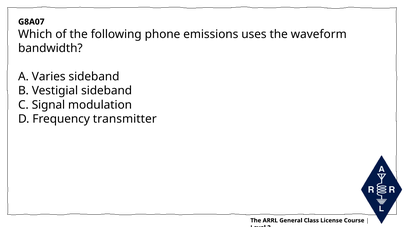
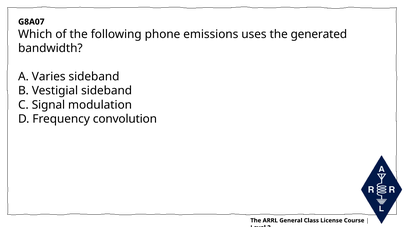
waveform: waveform -> generated (319, 34)
transmitter: transmitter -> convolution (125, 119)
